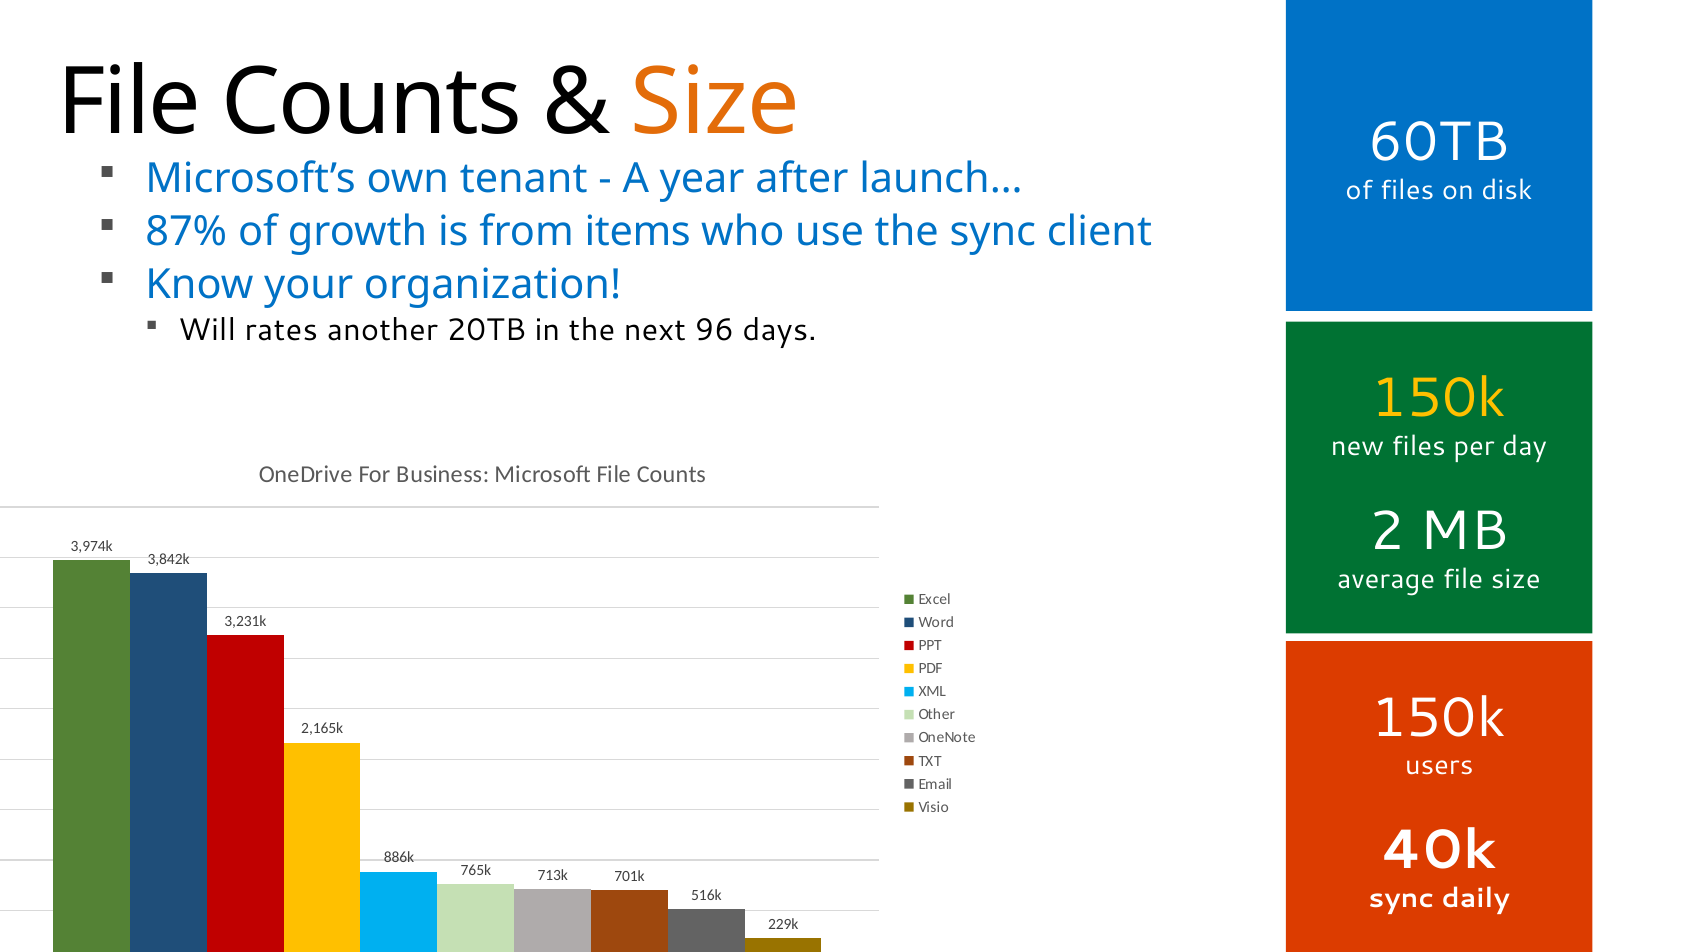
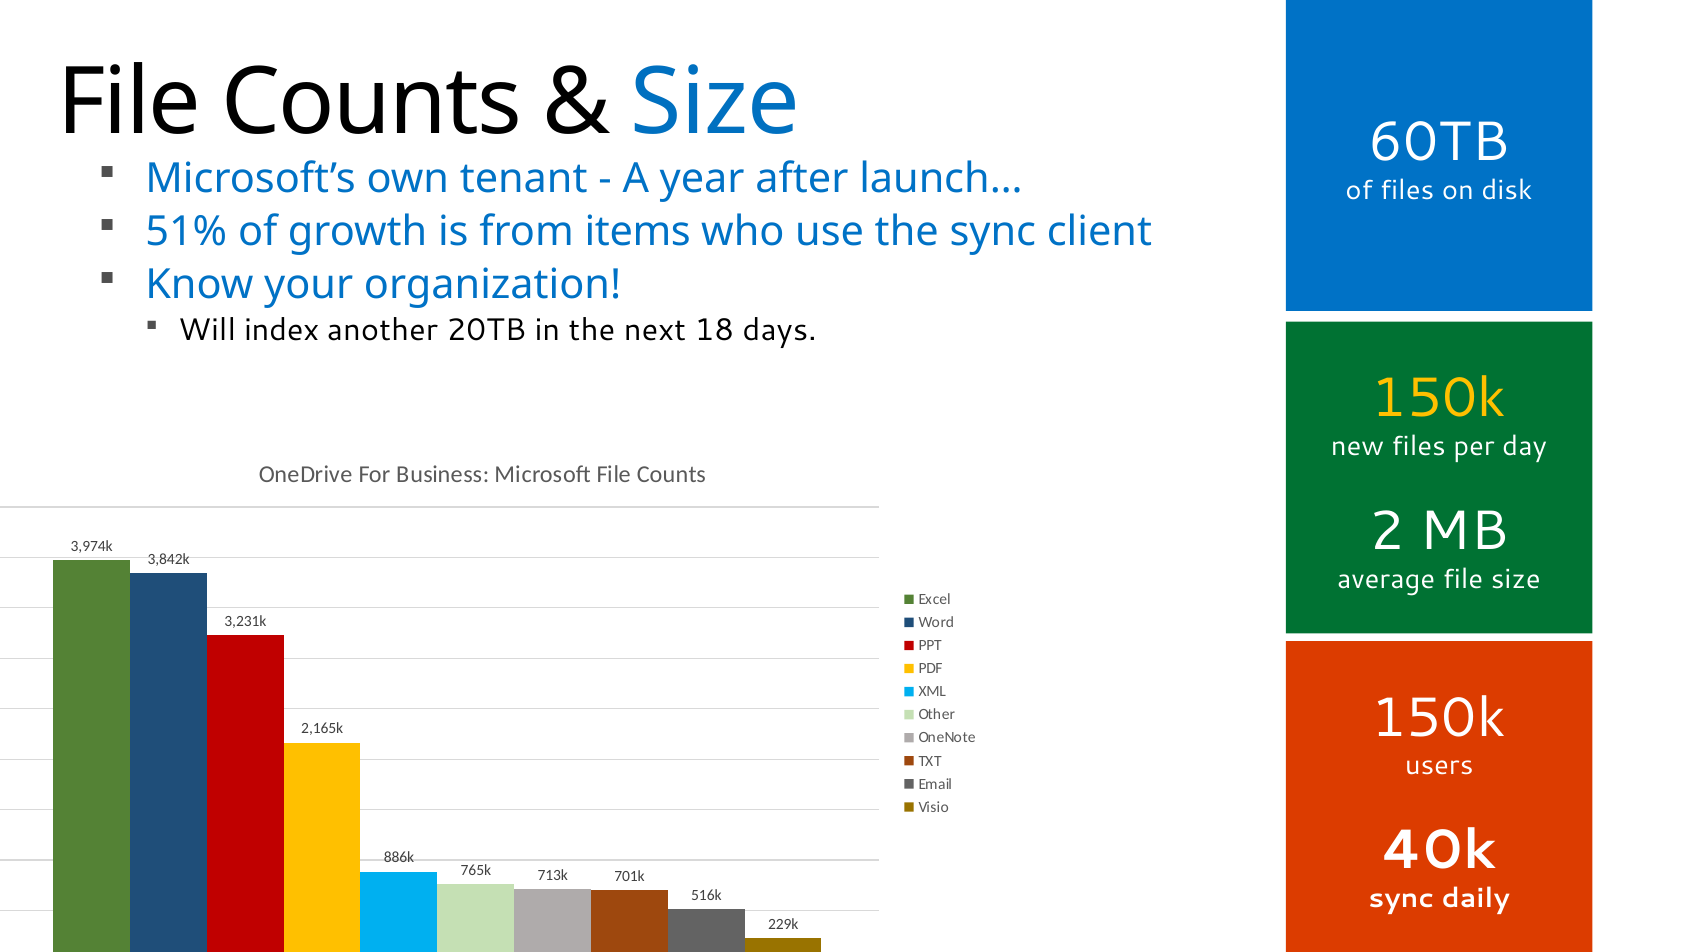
Size colour: orange -> blue (715, 102)
87%: 87% -> 51% (186, 232)
rates: rates -> index (282, 330)
96: 96 -> 18 (714, 330)
